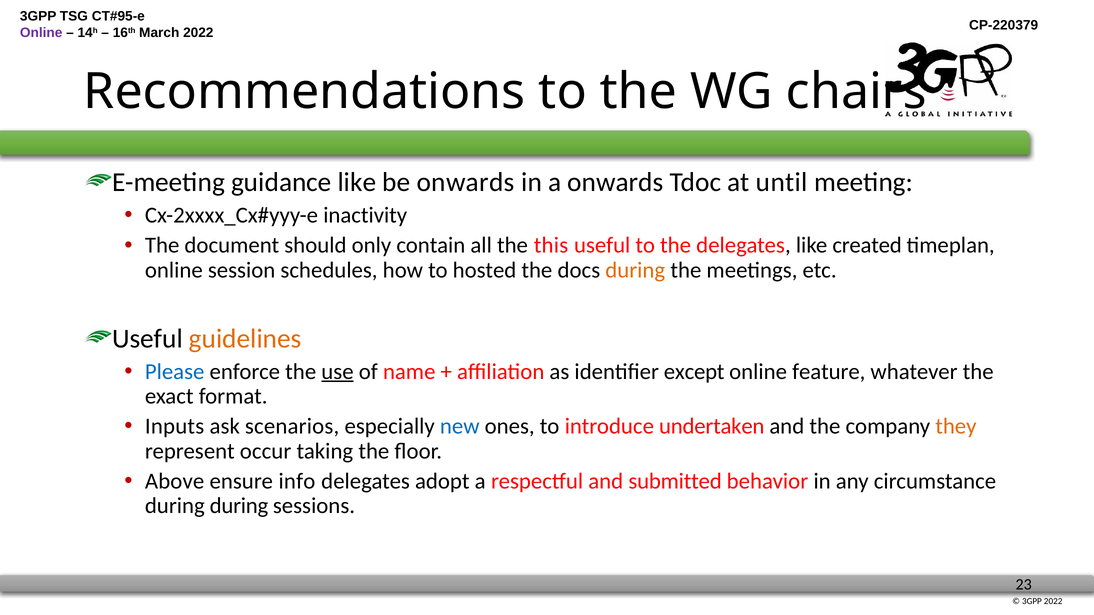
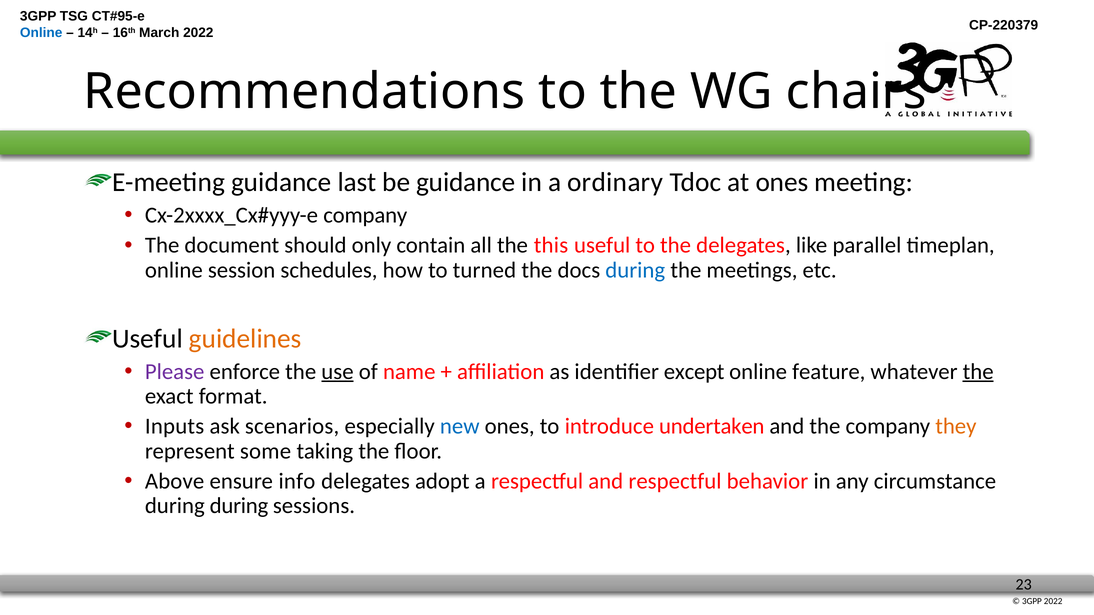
Online colour: purple -> blue (41, 33)
guidance like: like -> last (357, 183)
be onwards: onwards -> guidance (466, 183)
a onwards: onwards -> ordinary (615, 183)
at until: until -> ones (782, 183)
inactivity: inactivity -> company (365, 215)
created: created -> parallel (867, 246)
hosted: hosted -> turned (484, 270)
during colour: orange -> blue (635, 270)
Please colour: blue -> purple (175, 372)
the underline: none -> present (978, 372)
occur: occur -> some (266, 451)
and submitted: submitted -> respectful (675, 482)
